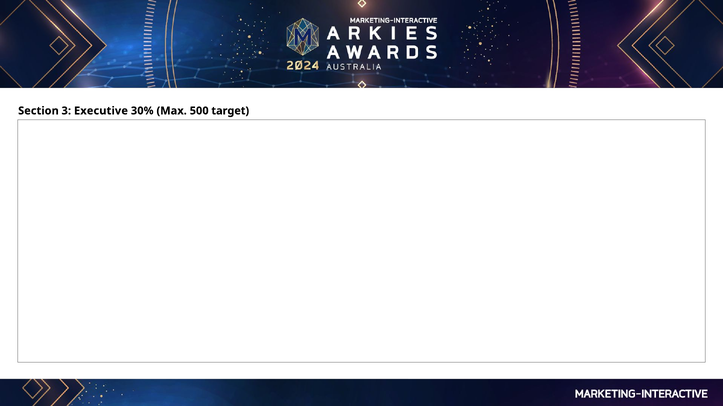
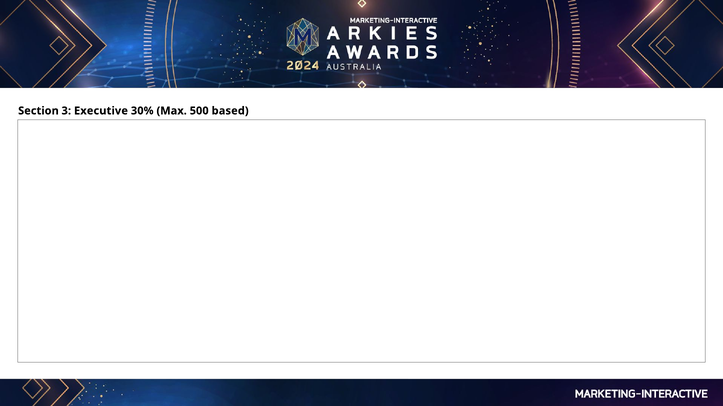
target: target -> based (230, 111)
